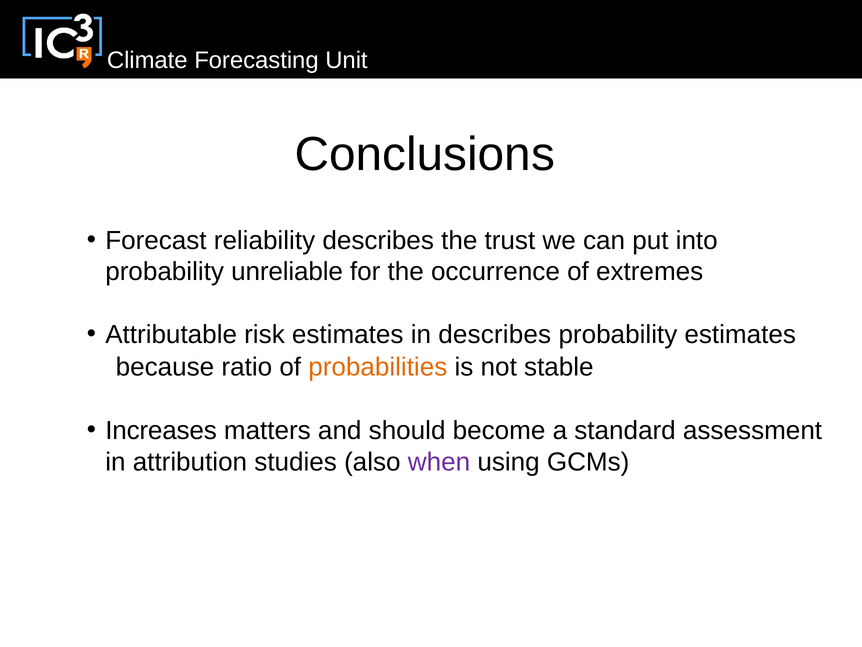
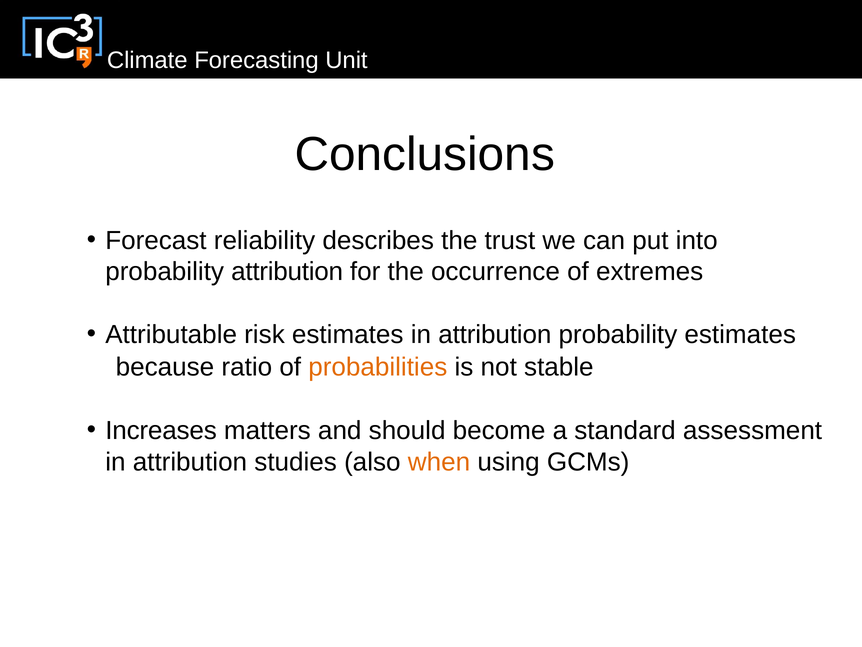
probability unreliable: unreliable -> attribution (287, 272)
describes: describes -> attribution (495, 334)
when colour: purple -> orange (439, 462)
